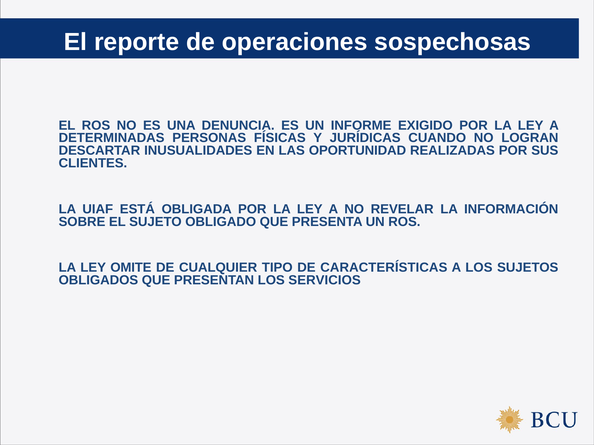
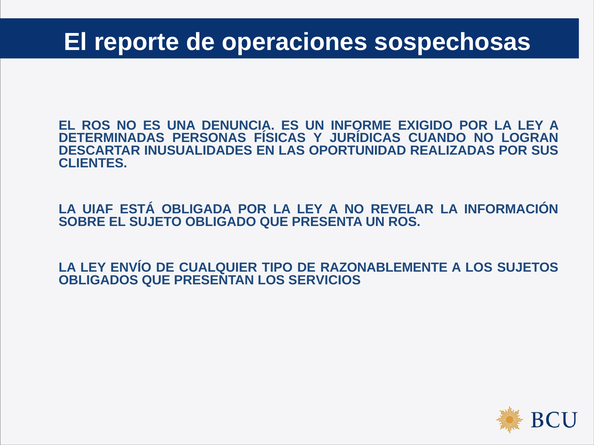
OMITE: OMITE -> ENVÍO (131, 268)
CARACTERÍSTICAS: CARACTERÍSTICAS -> RAZONABLEMENTE (384, 268)
